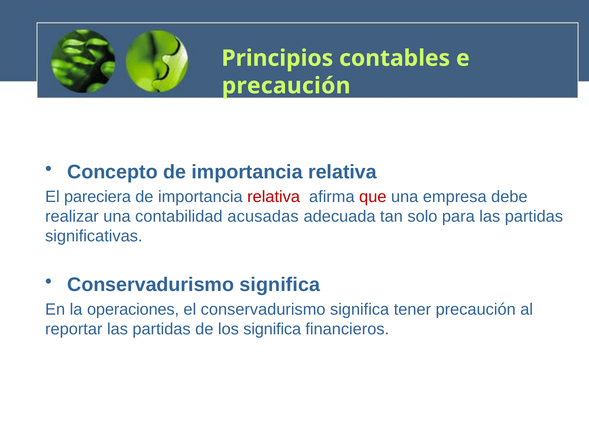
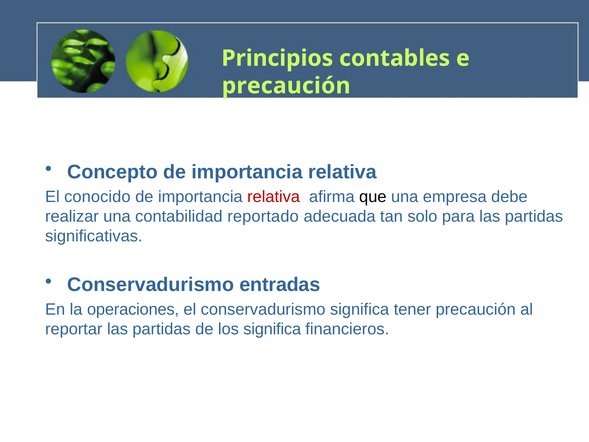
pareciera: pareciera -> conocido (97, 197)
que colour: red -> black (373, 197)
acusadas: acusadas -> reportado (263, 216)
significa: significa -> entradas (280, 285)
